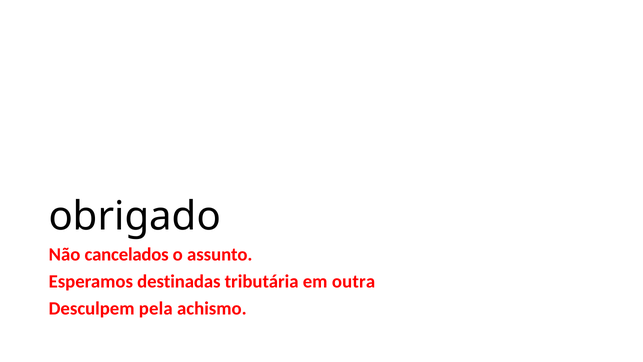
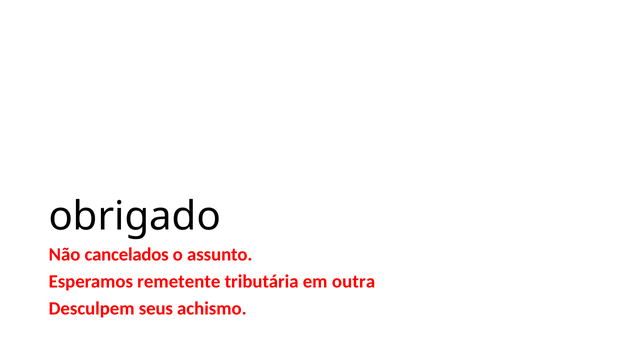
destinadas: destinadas -> remetente (179, 281)
pela: pela -> seus (156, 308)
